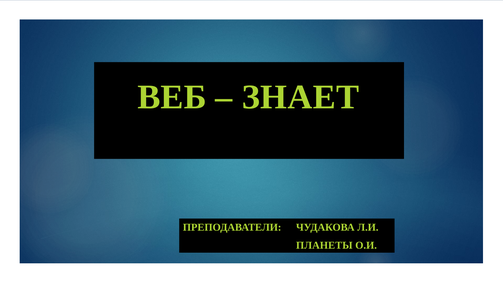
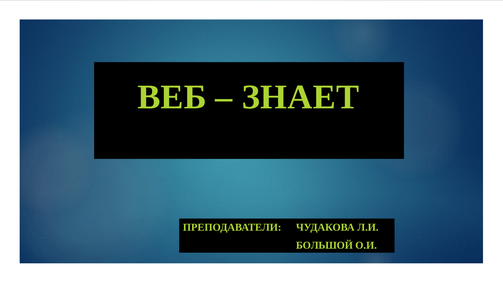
ПЛАНЕТЫ: ПЛАНЕТЫ -> БОЛЬШОЙ (324, 245)
